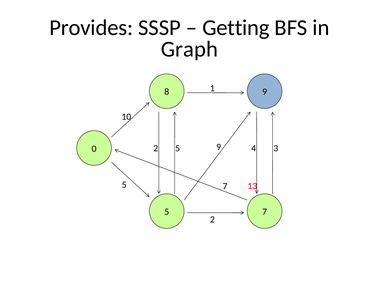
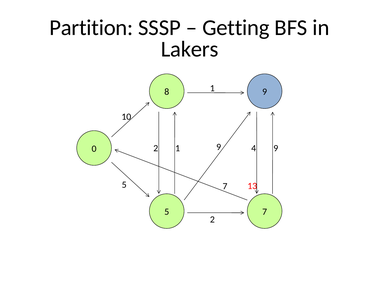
Provides: Provides -> Partition (91, 28)
Graph: Graph -> Lakers (190, 49)
5: 5 -> 1 (178, 148)
4 3: 3 -> 9 (276, 148)
